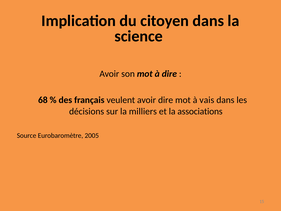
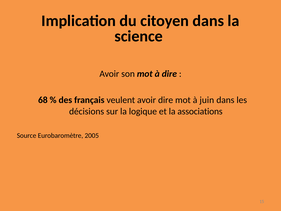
vais: vais -> juin (207, 100)
milliers: milliers -> logique (143, 111)
